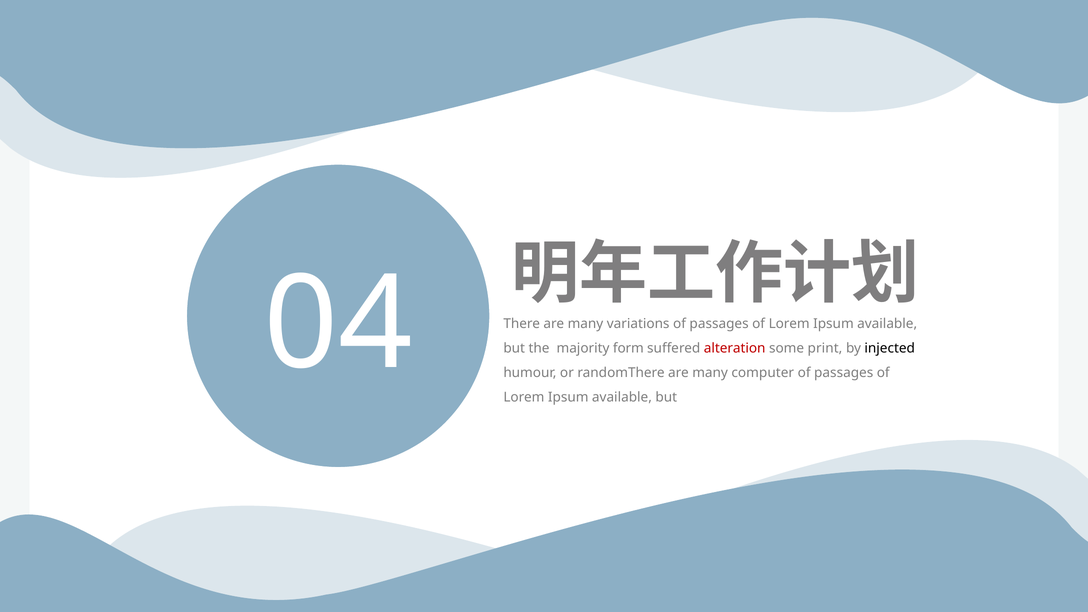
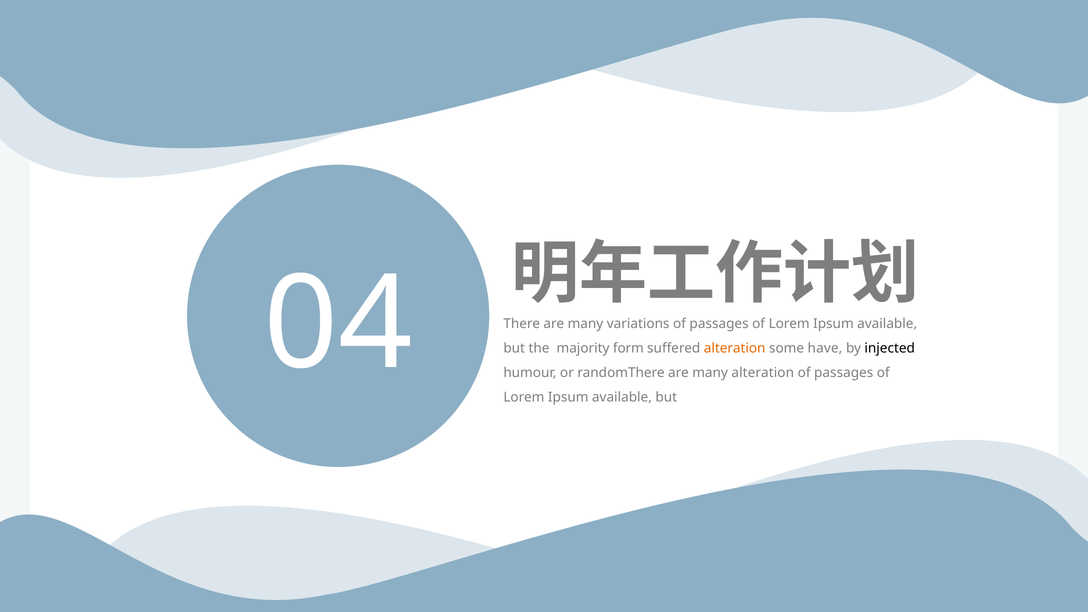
alteration colour: red -> orange (735, 348)
print: print -> have (825, 348)
many computer: computer -> alteration (763, 373)
